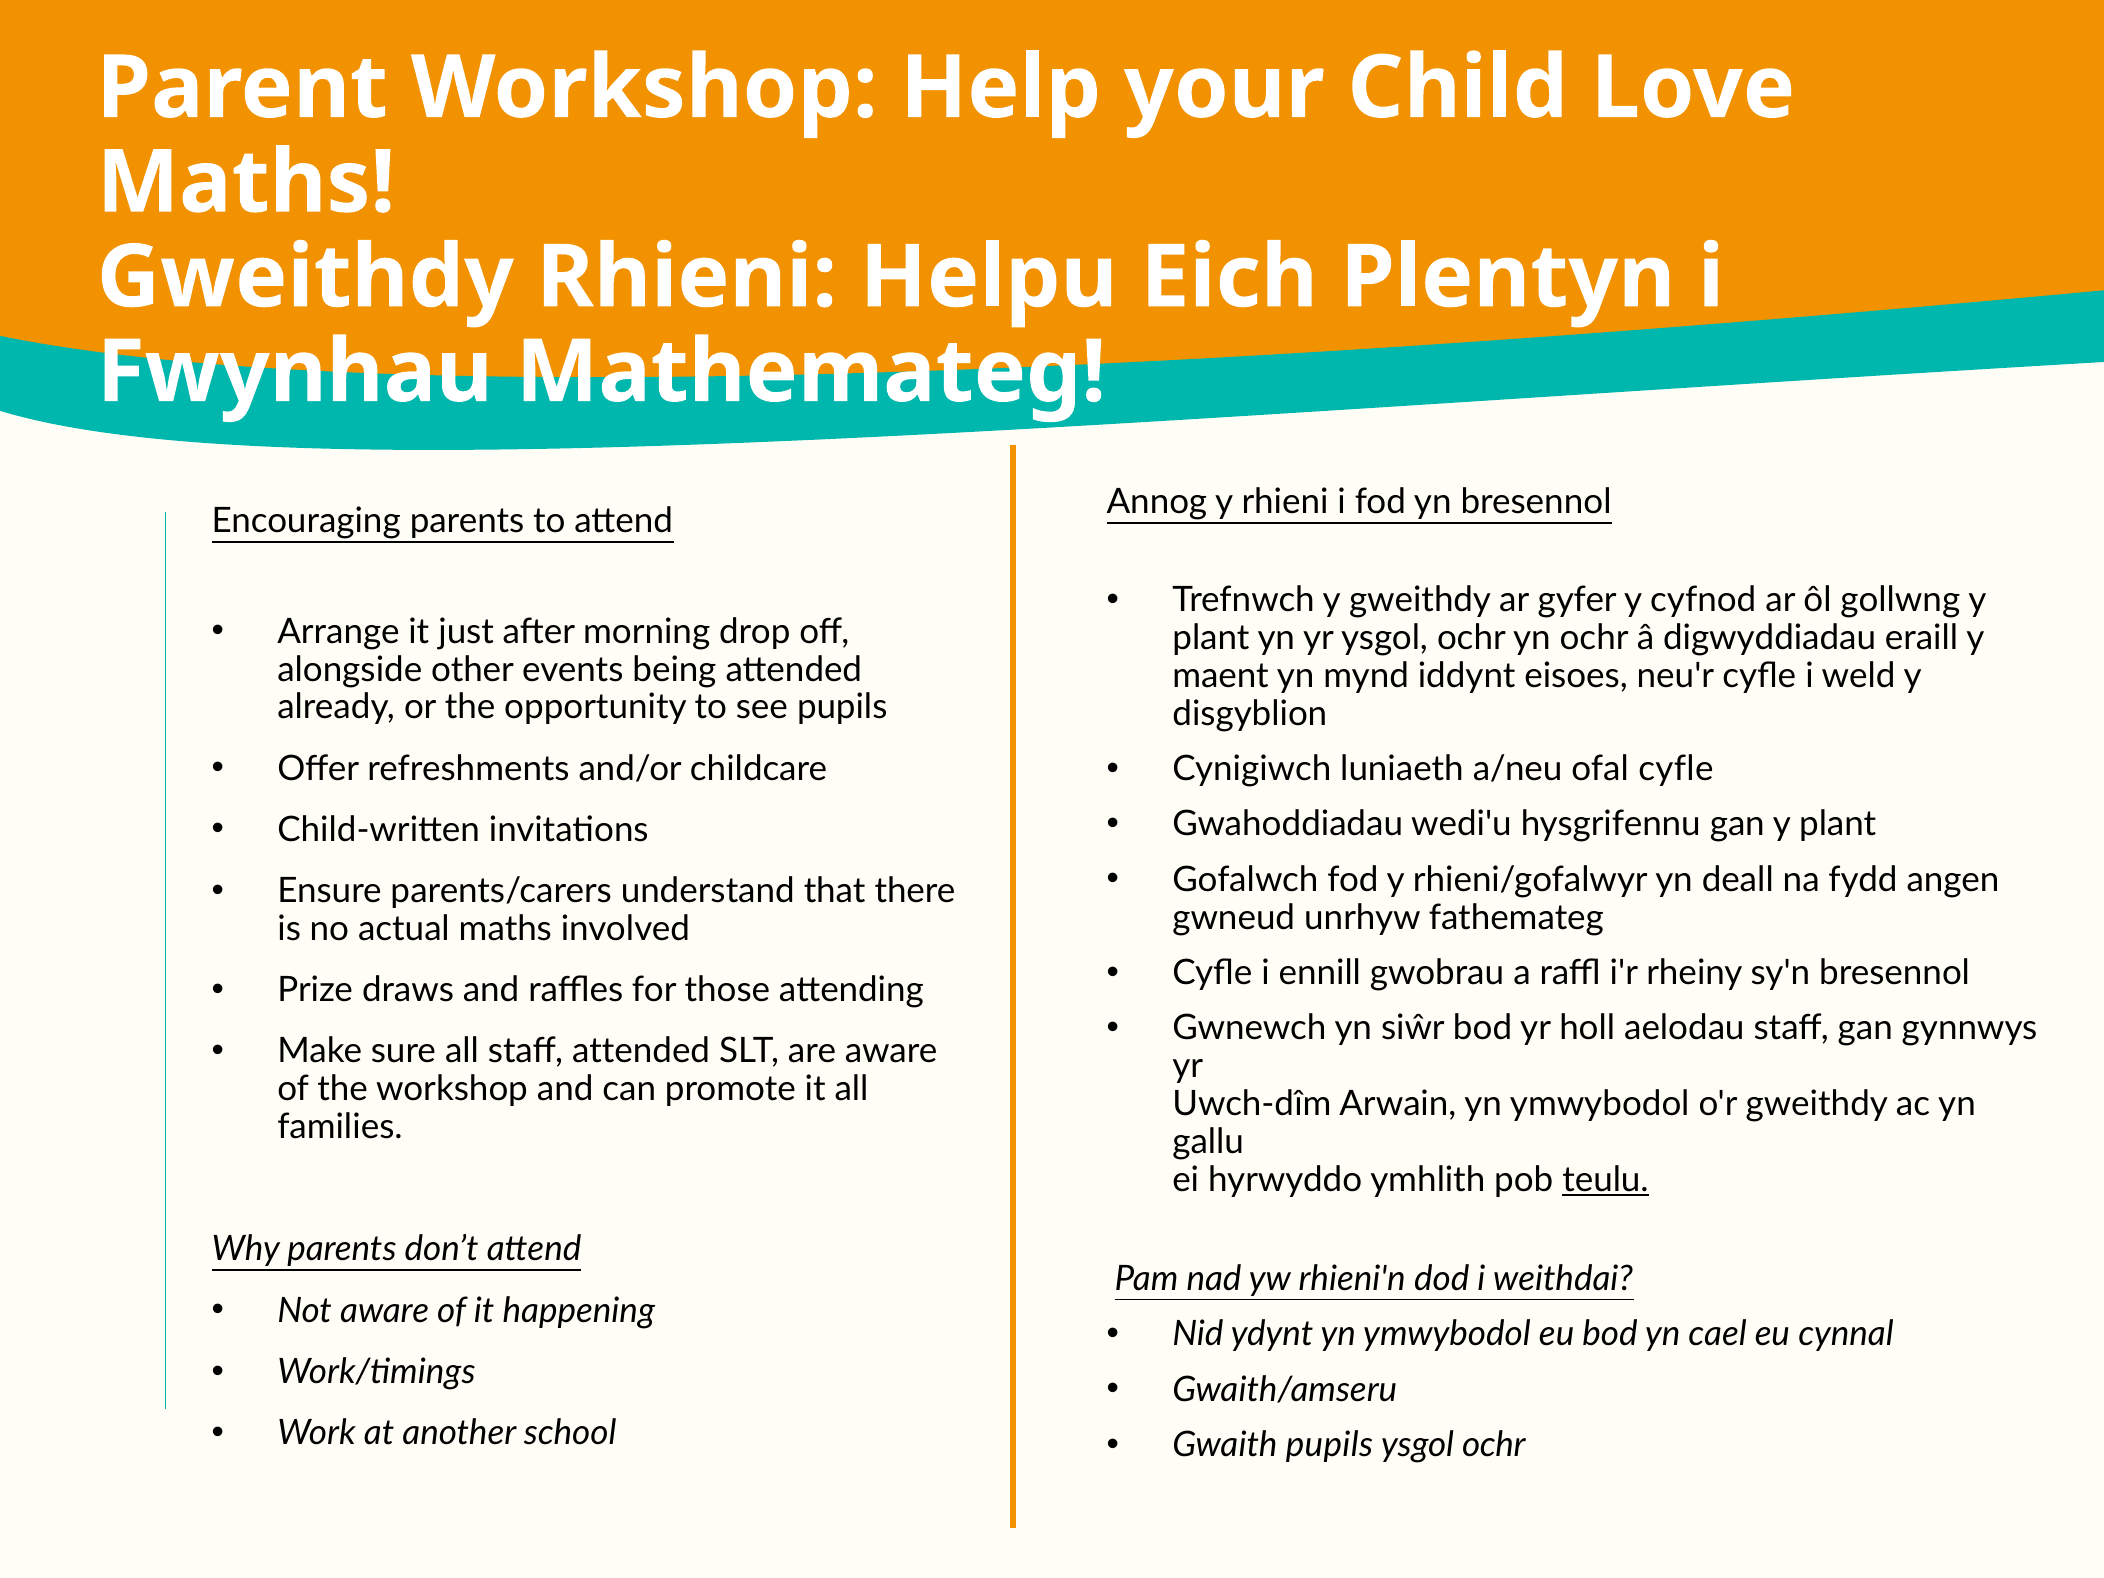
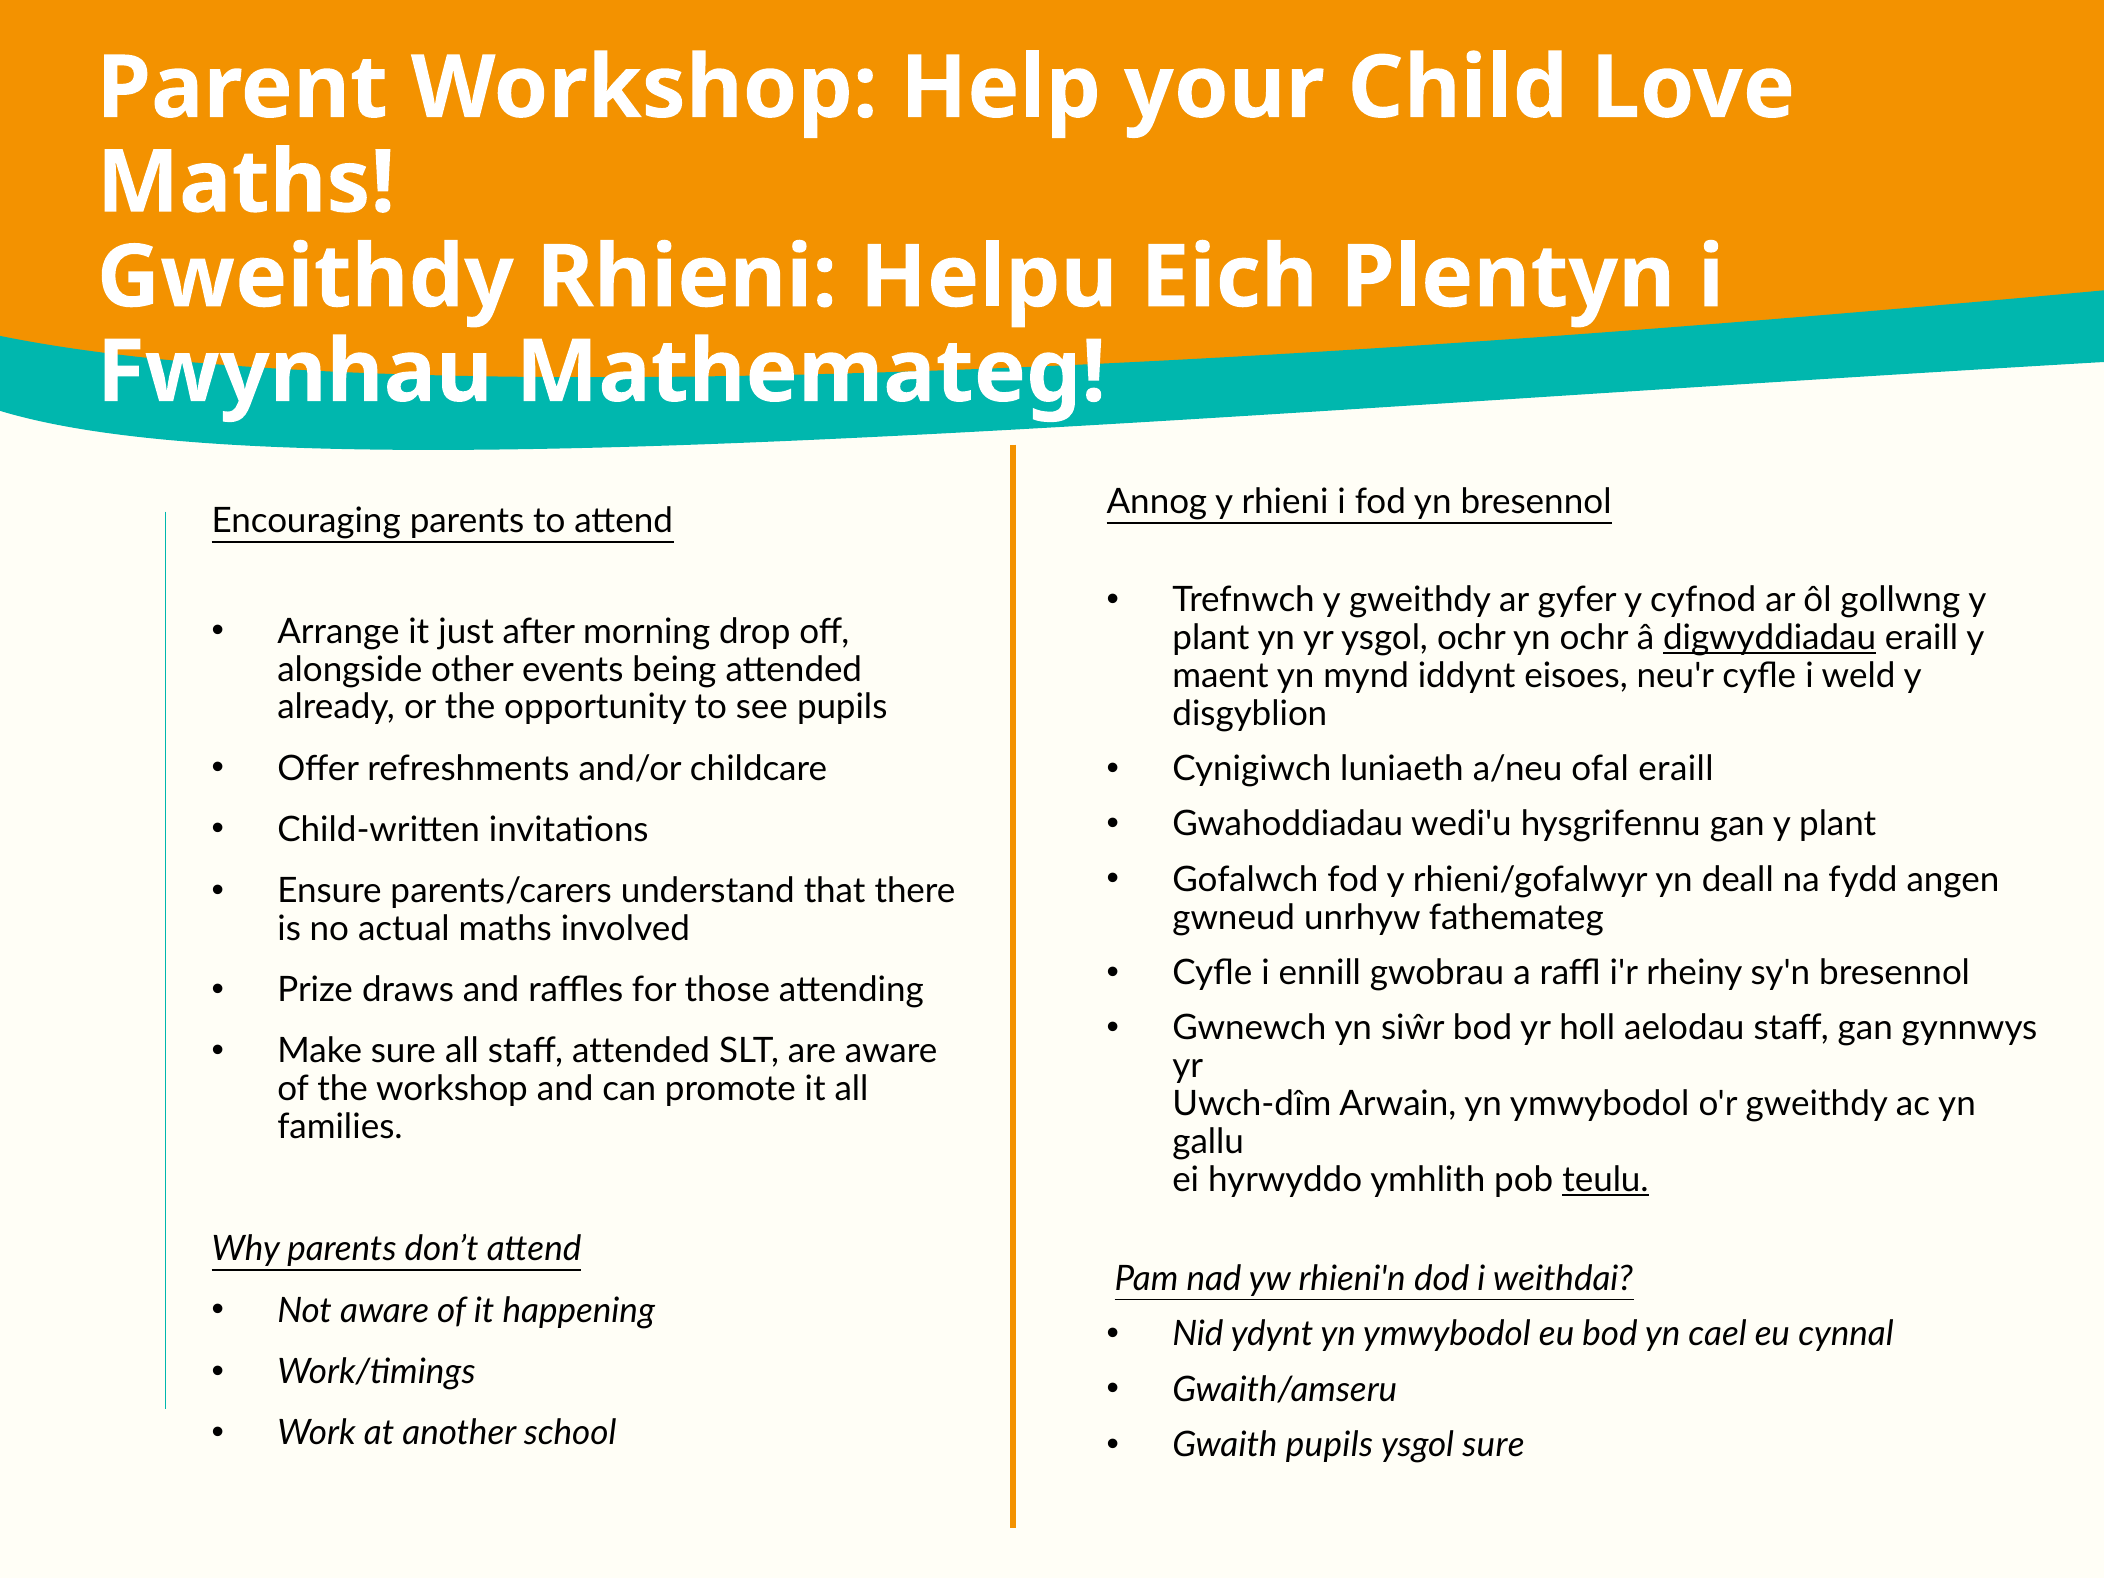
digwyddiadau underline: none -> present (1770, 638)
ofal cyfle: cyfle -> eraill (1676, 769)
ochr: ochr -> sure (1493, 1445)
